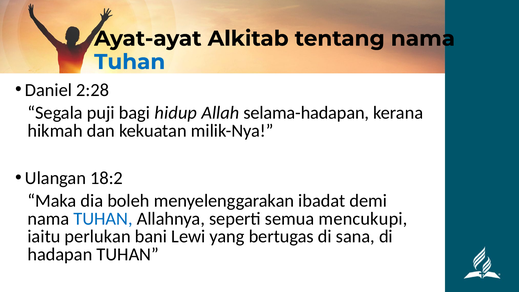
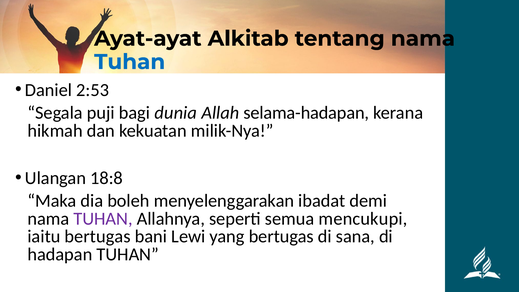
2:28: 2:28 -> 2:53 (93, 90)
hidup: hidup -> dunia (176, 113)
18:2: 18:2 -> 18:8 (107, 178)
TUHAN colour: blue -> purple (103, 219)
iaitu perlukan: perlukan -> bertugas (98, 237)
